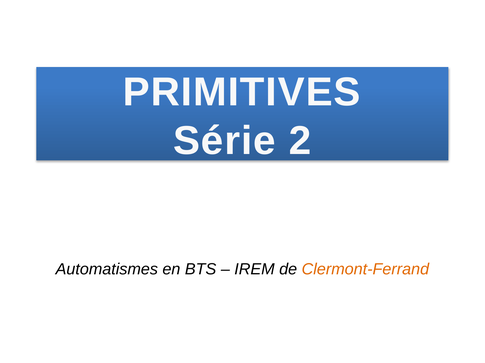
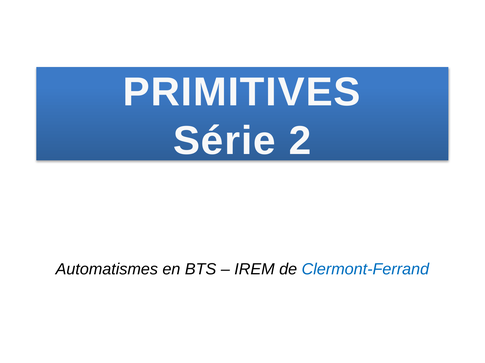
Clermont-Ferrand colour: orange -> blue (365, 270)
